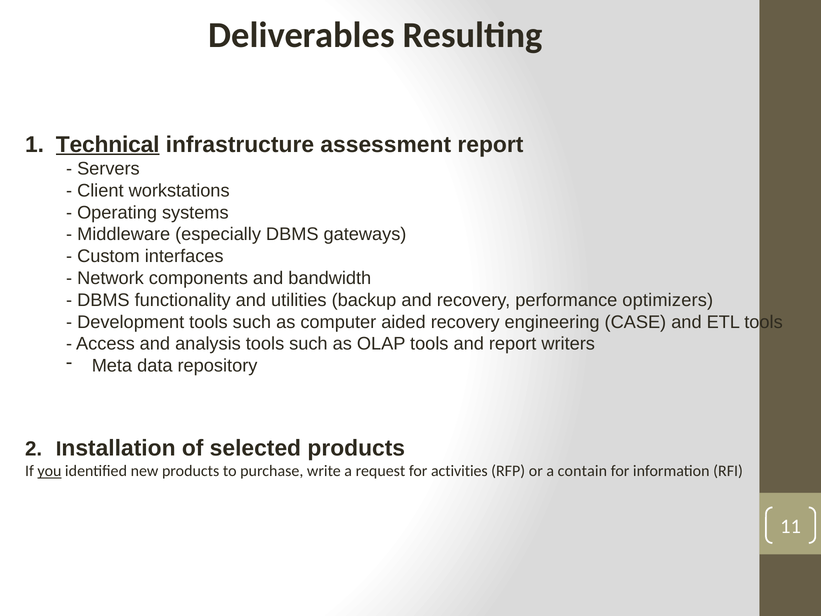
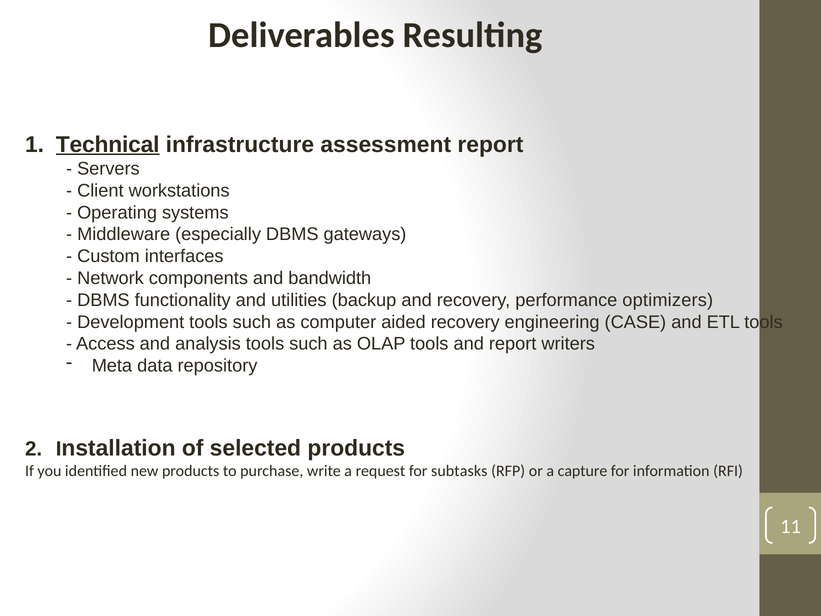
you underline: present -> none (49, 471)
activities: activities -> subtasks (459, 471)
contain: contain -> capture (583, 471)
